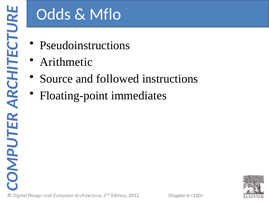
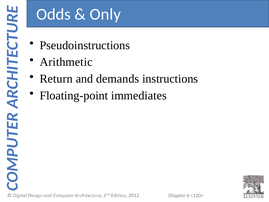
Mflo: Mflo -> Only (105, 14)
Source: Source -> Return (56, 79)
followed: followed -> demands (118, 79)
